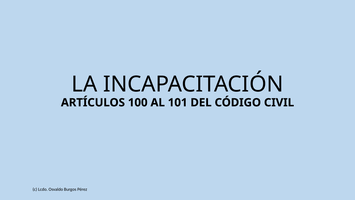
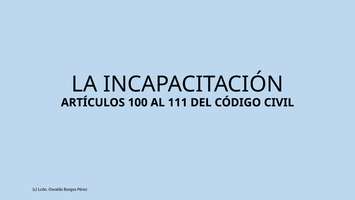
101: 101 -> 111 (178, 102)
